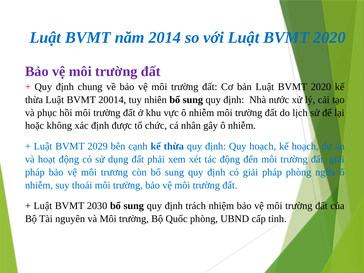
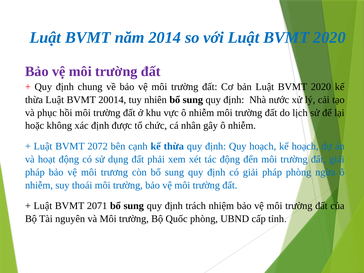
2029: 2029 -> 2072 (98, 146)
2030: 2030 -> 2071 (97, 206)
